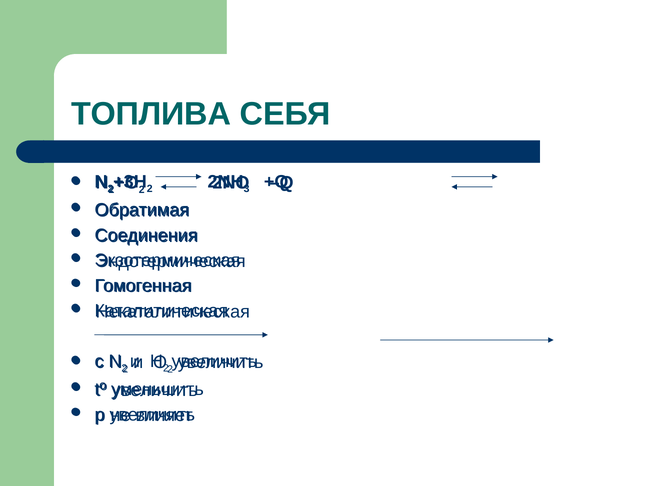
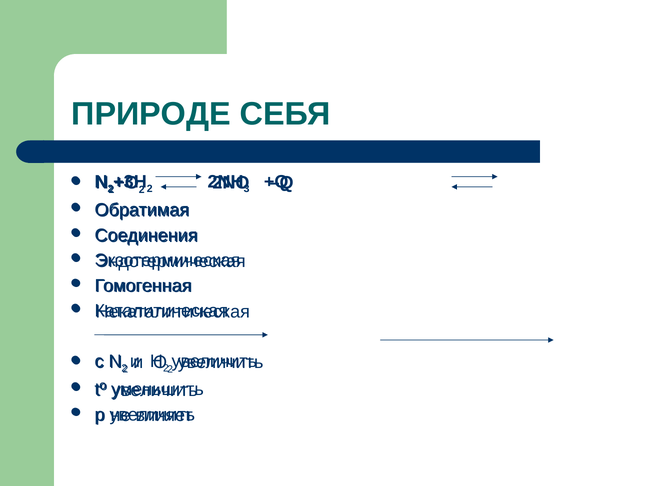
ТОПЛИВА: ТОПЛИВА -> ПРИРОДЕ (151, 114)
